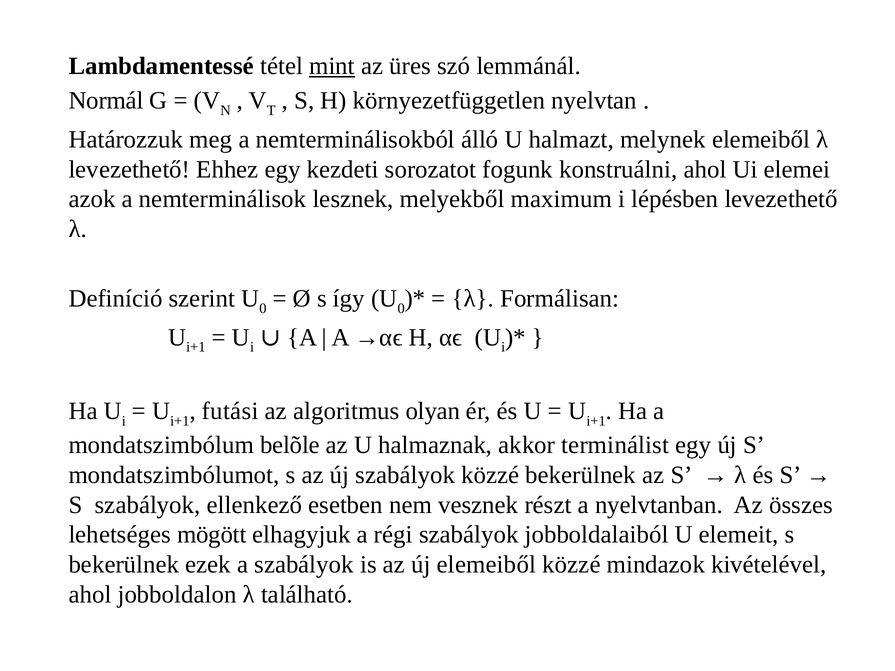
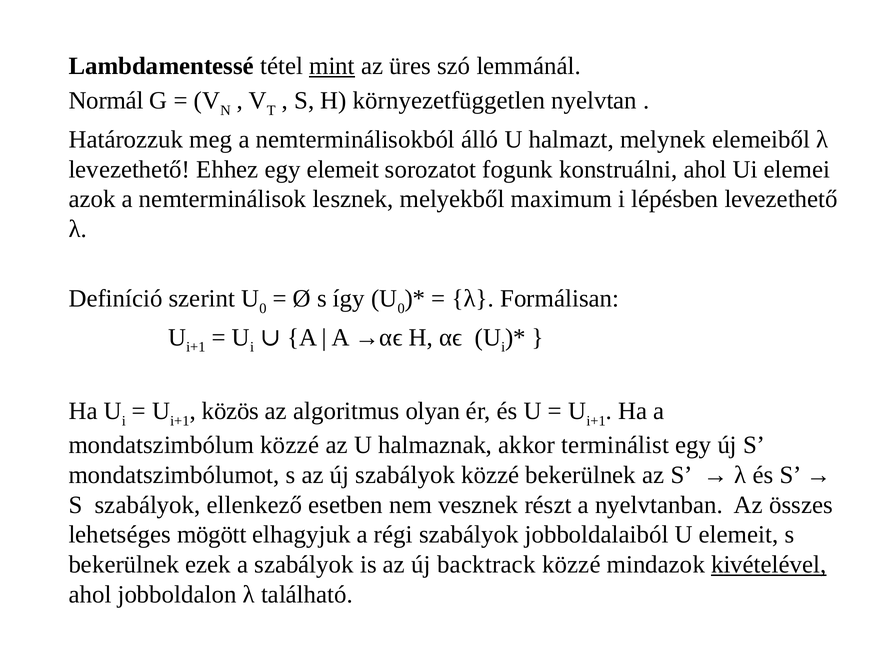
egy kezdeti: kezdeti -> elemeit (343, 169)
futási: futási -> közös (230, 411)
mondatszimbólum belõle: belõle -> közzé (290, 445)
új elemeiből: elemeiből -> backtrack (486, 565)
kivételével underline: none -> present (769, 565)
